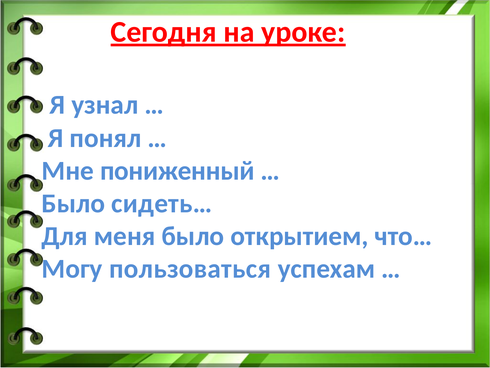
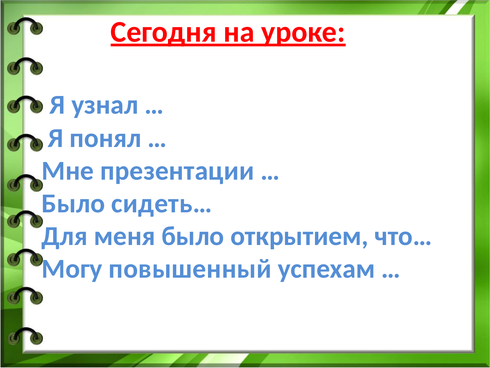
пониженный: пониженный -> презентации (177, 171)
пользоваться: пользоваться -> повышенный (190, 269)
